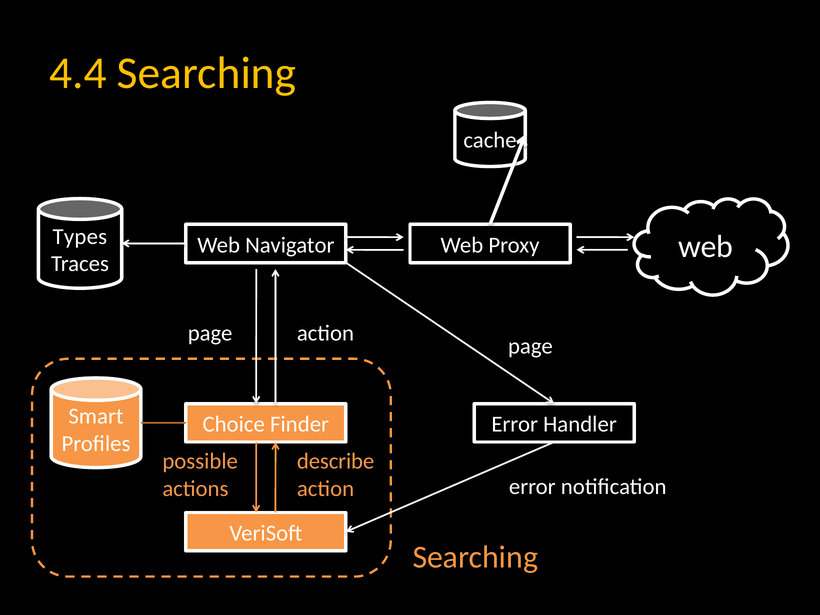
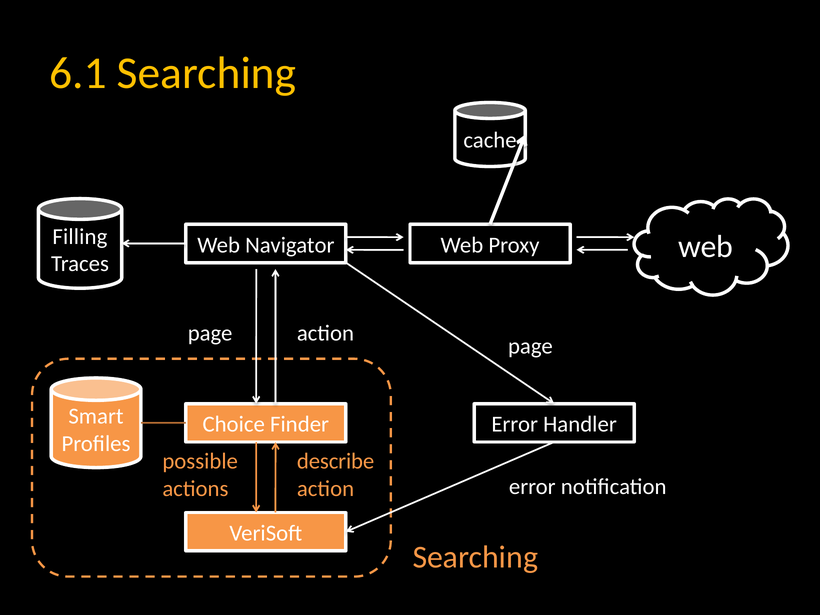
4.4: 4.4 -> 6.1 (78, 73)
Types: Types -> Filling (80, 237)
